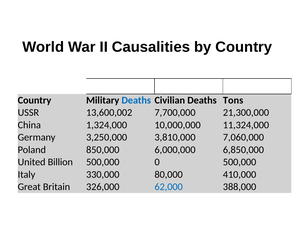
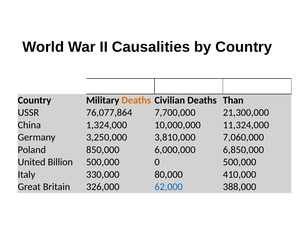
Deaths colour: blue -> orange (136, 100)
Tons: Tons -> Than (233, 100)
13,600,002: 13,600,002 -> 76,077,864 (109, 113)
